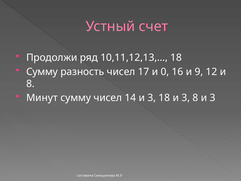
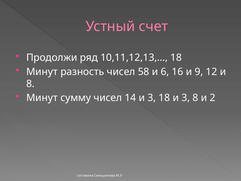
Сумму: Сумму -> Минут (42, 72)
17: 17 -> 58 (144, 72)
0: 0 -> 6 (165, 72)
8 и 3: 3 -> 2 (213, 98)
